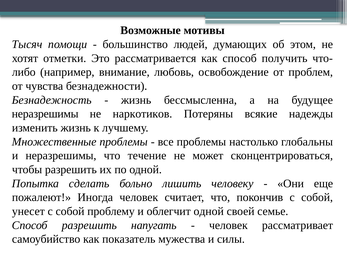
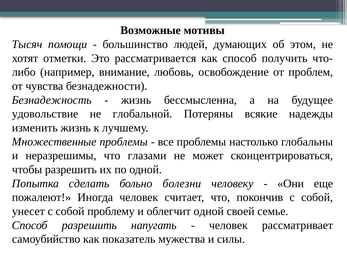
неразрешимы: неразрешимы -> удовольствие (45, 114)
наркотиков: наркотиков -> глобальной (142, 114)
течение: течение -> глазами (147, 155)
лишить: лишить -> болезни (182, 183)
